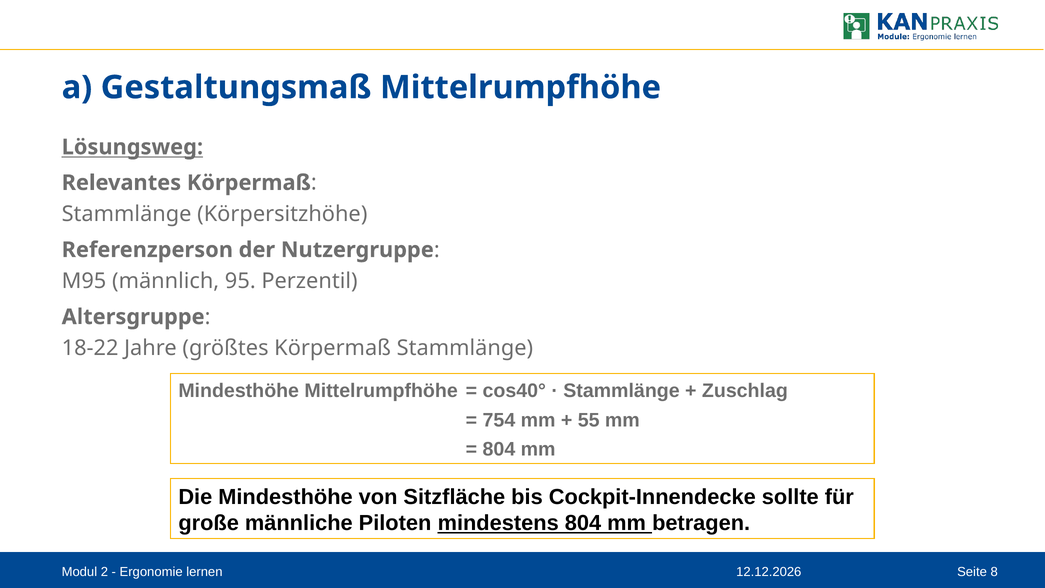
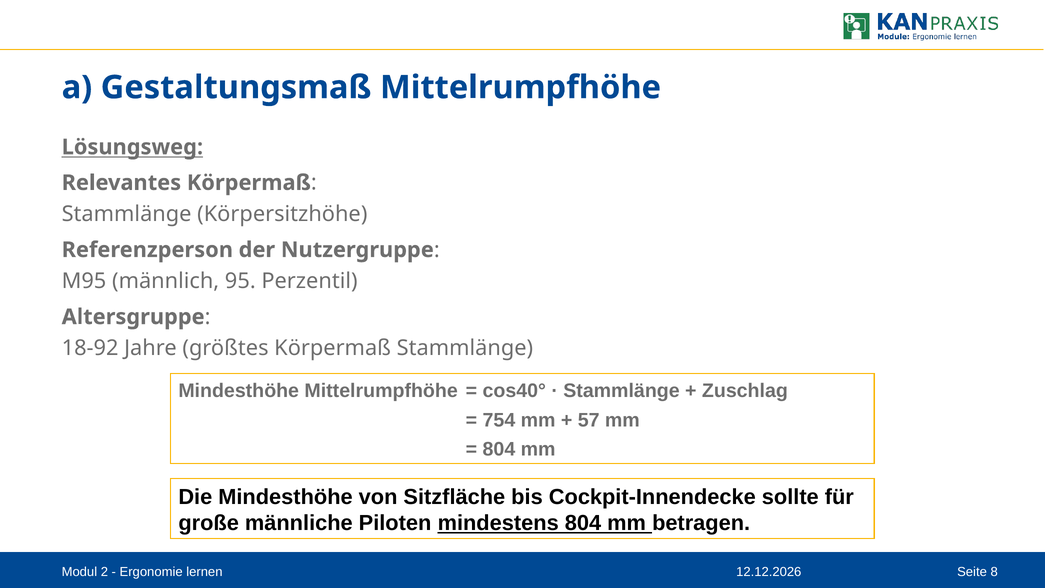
18-22: 18-22 -> 18-92 (90, 348)
55: 55 -> 57 (589, 420)
